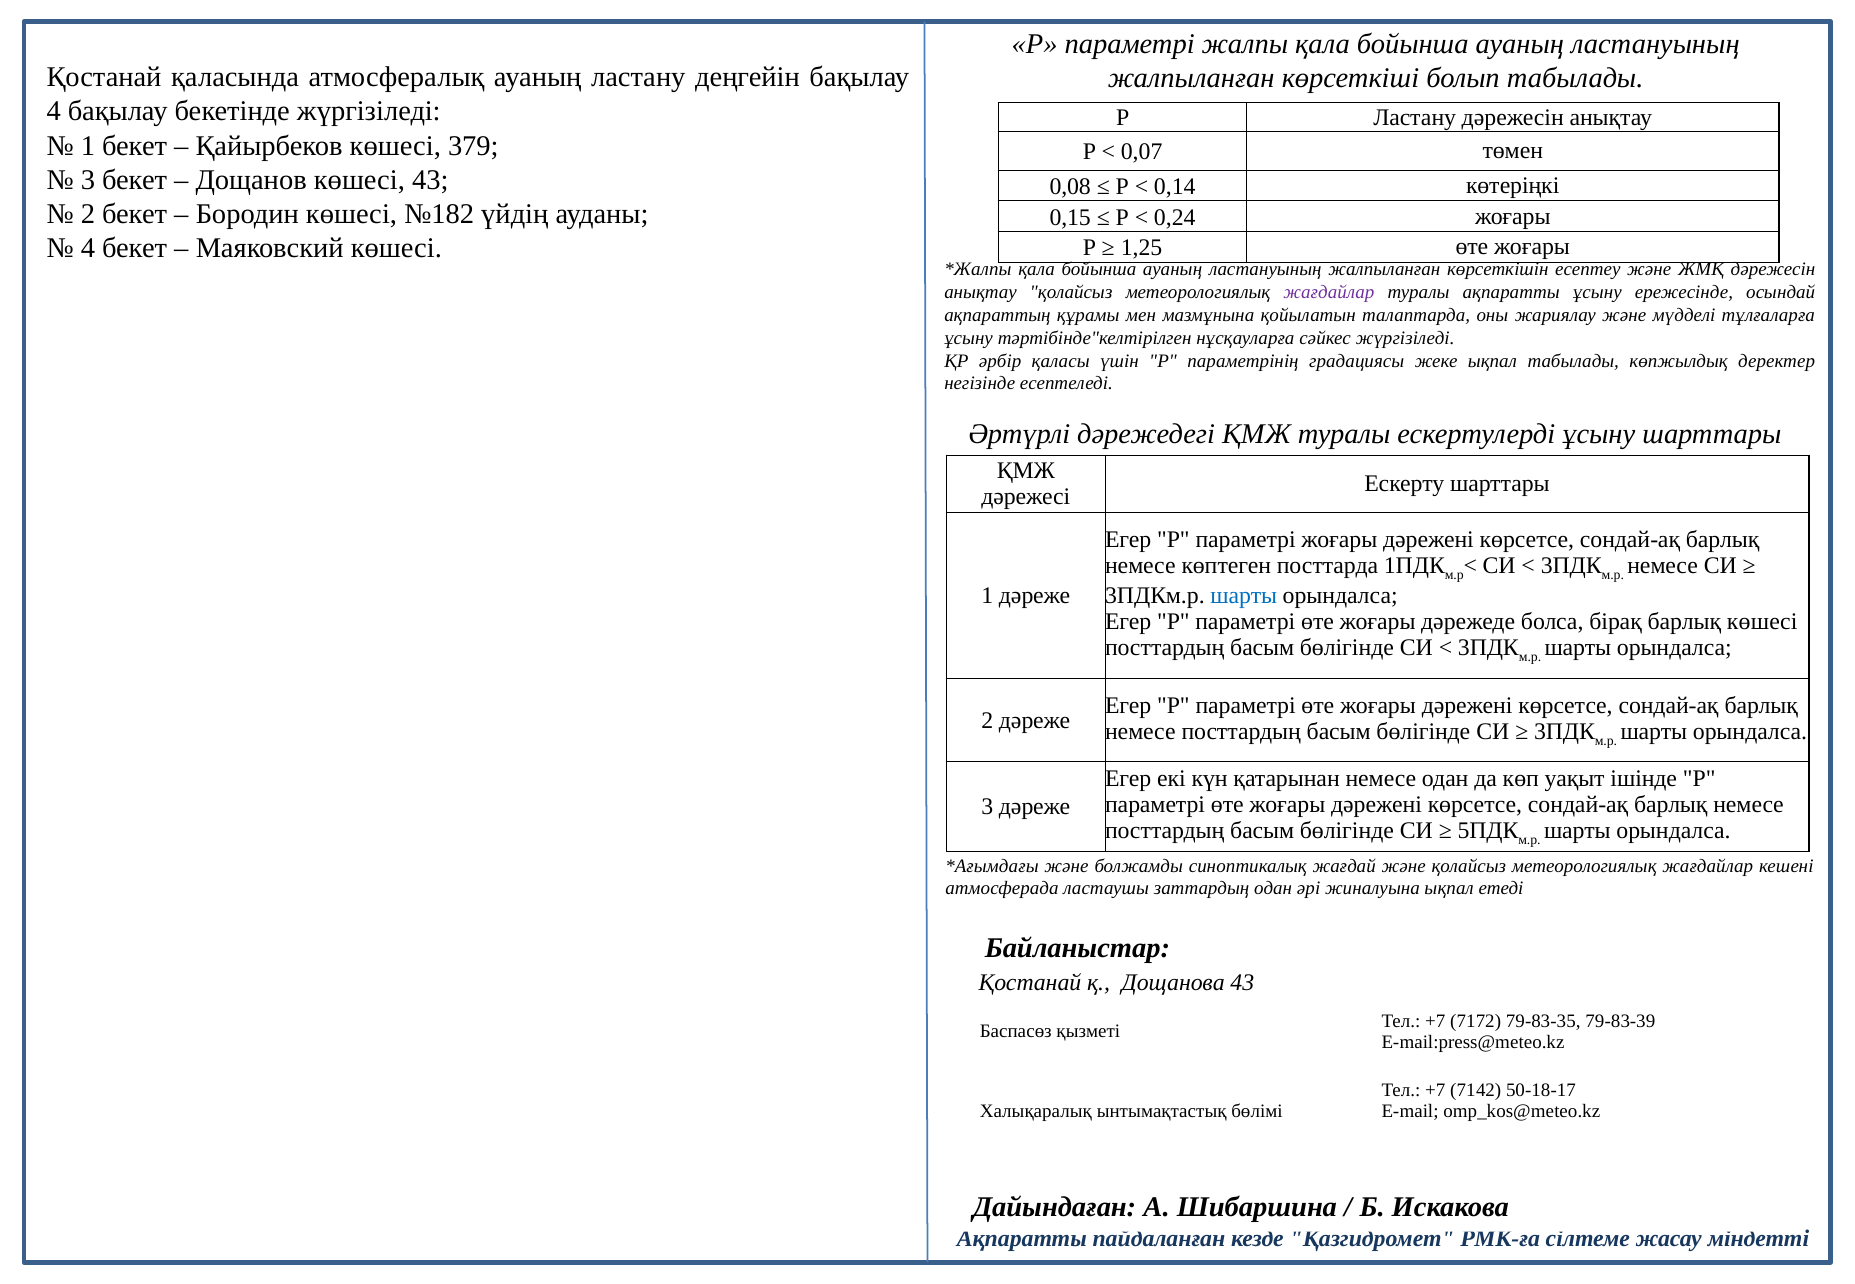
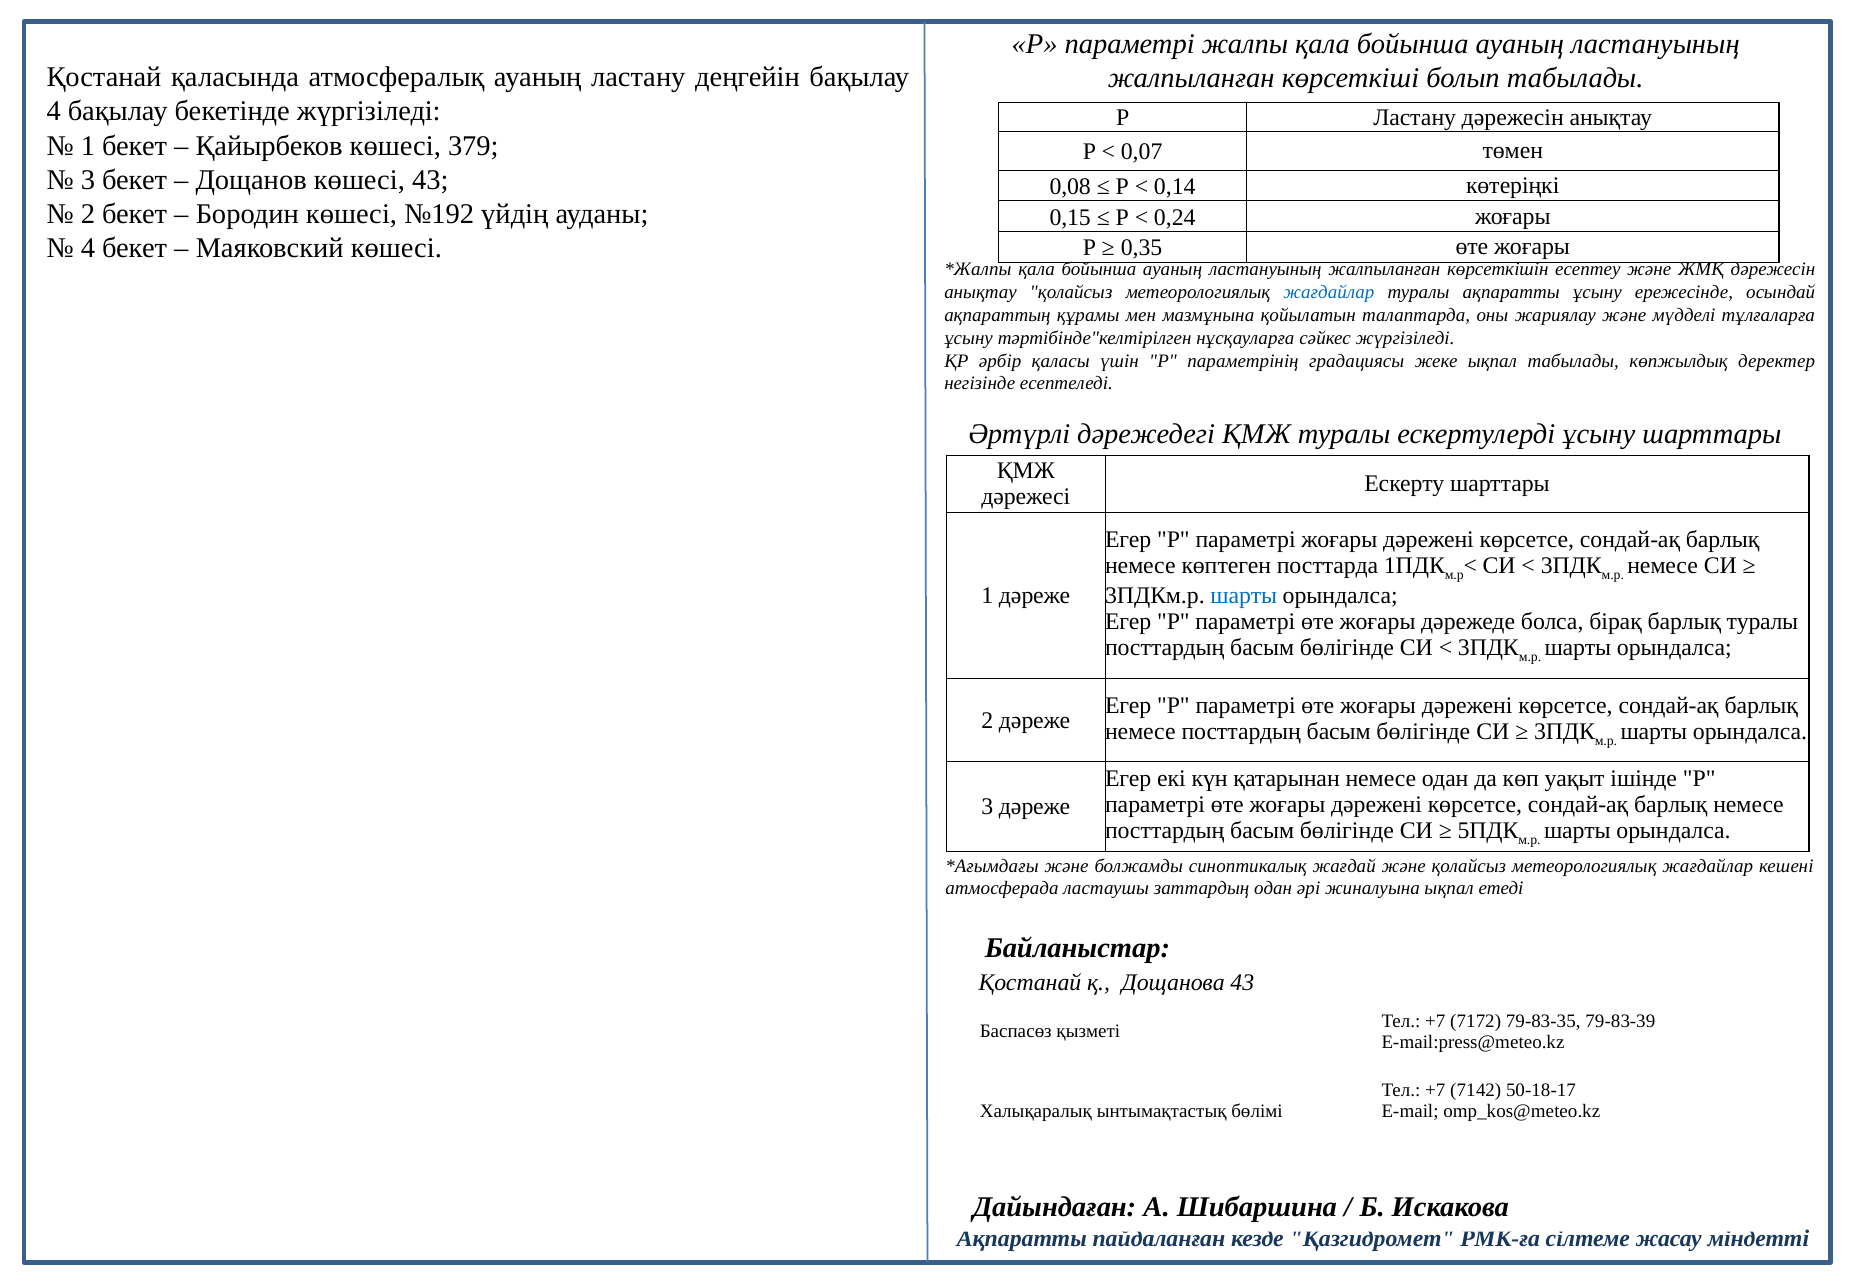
№182: №182 -> №192 (439, 214)
1,25: 1,25 -> 0,35 (1142, 248)
жағдайлар colour: purple -> blue (1329, 292)
барлық көшесі: көшесі -> туралы (1762, 622)
